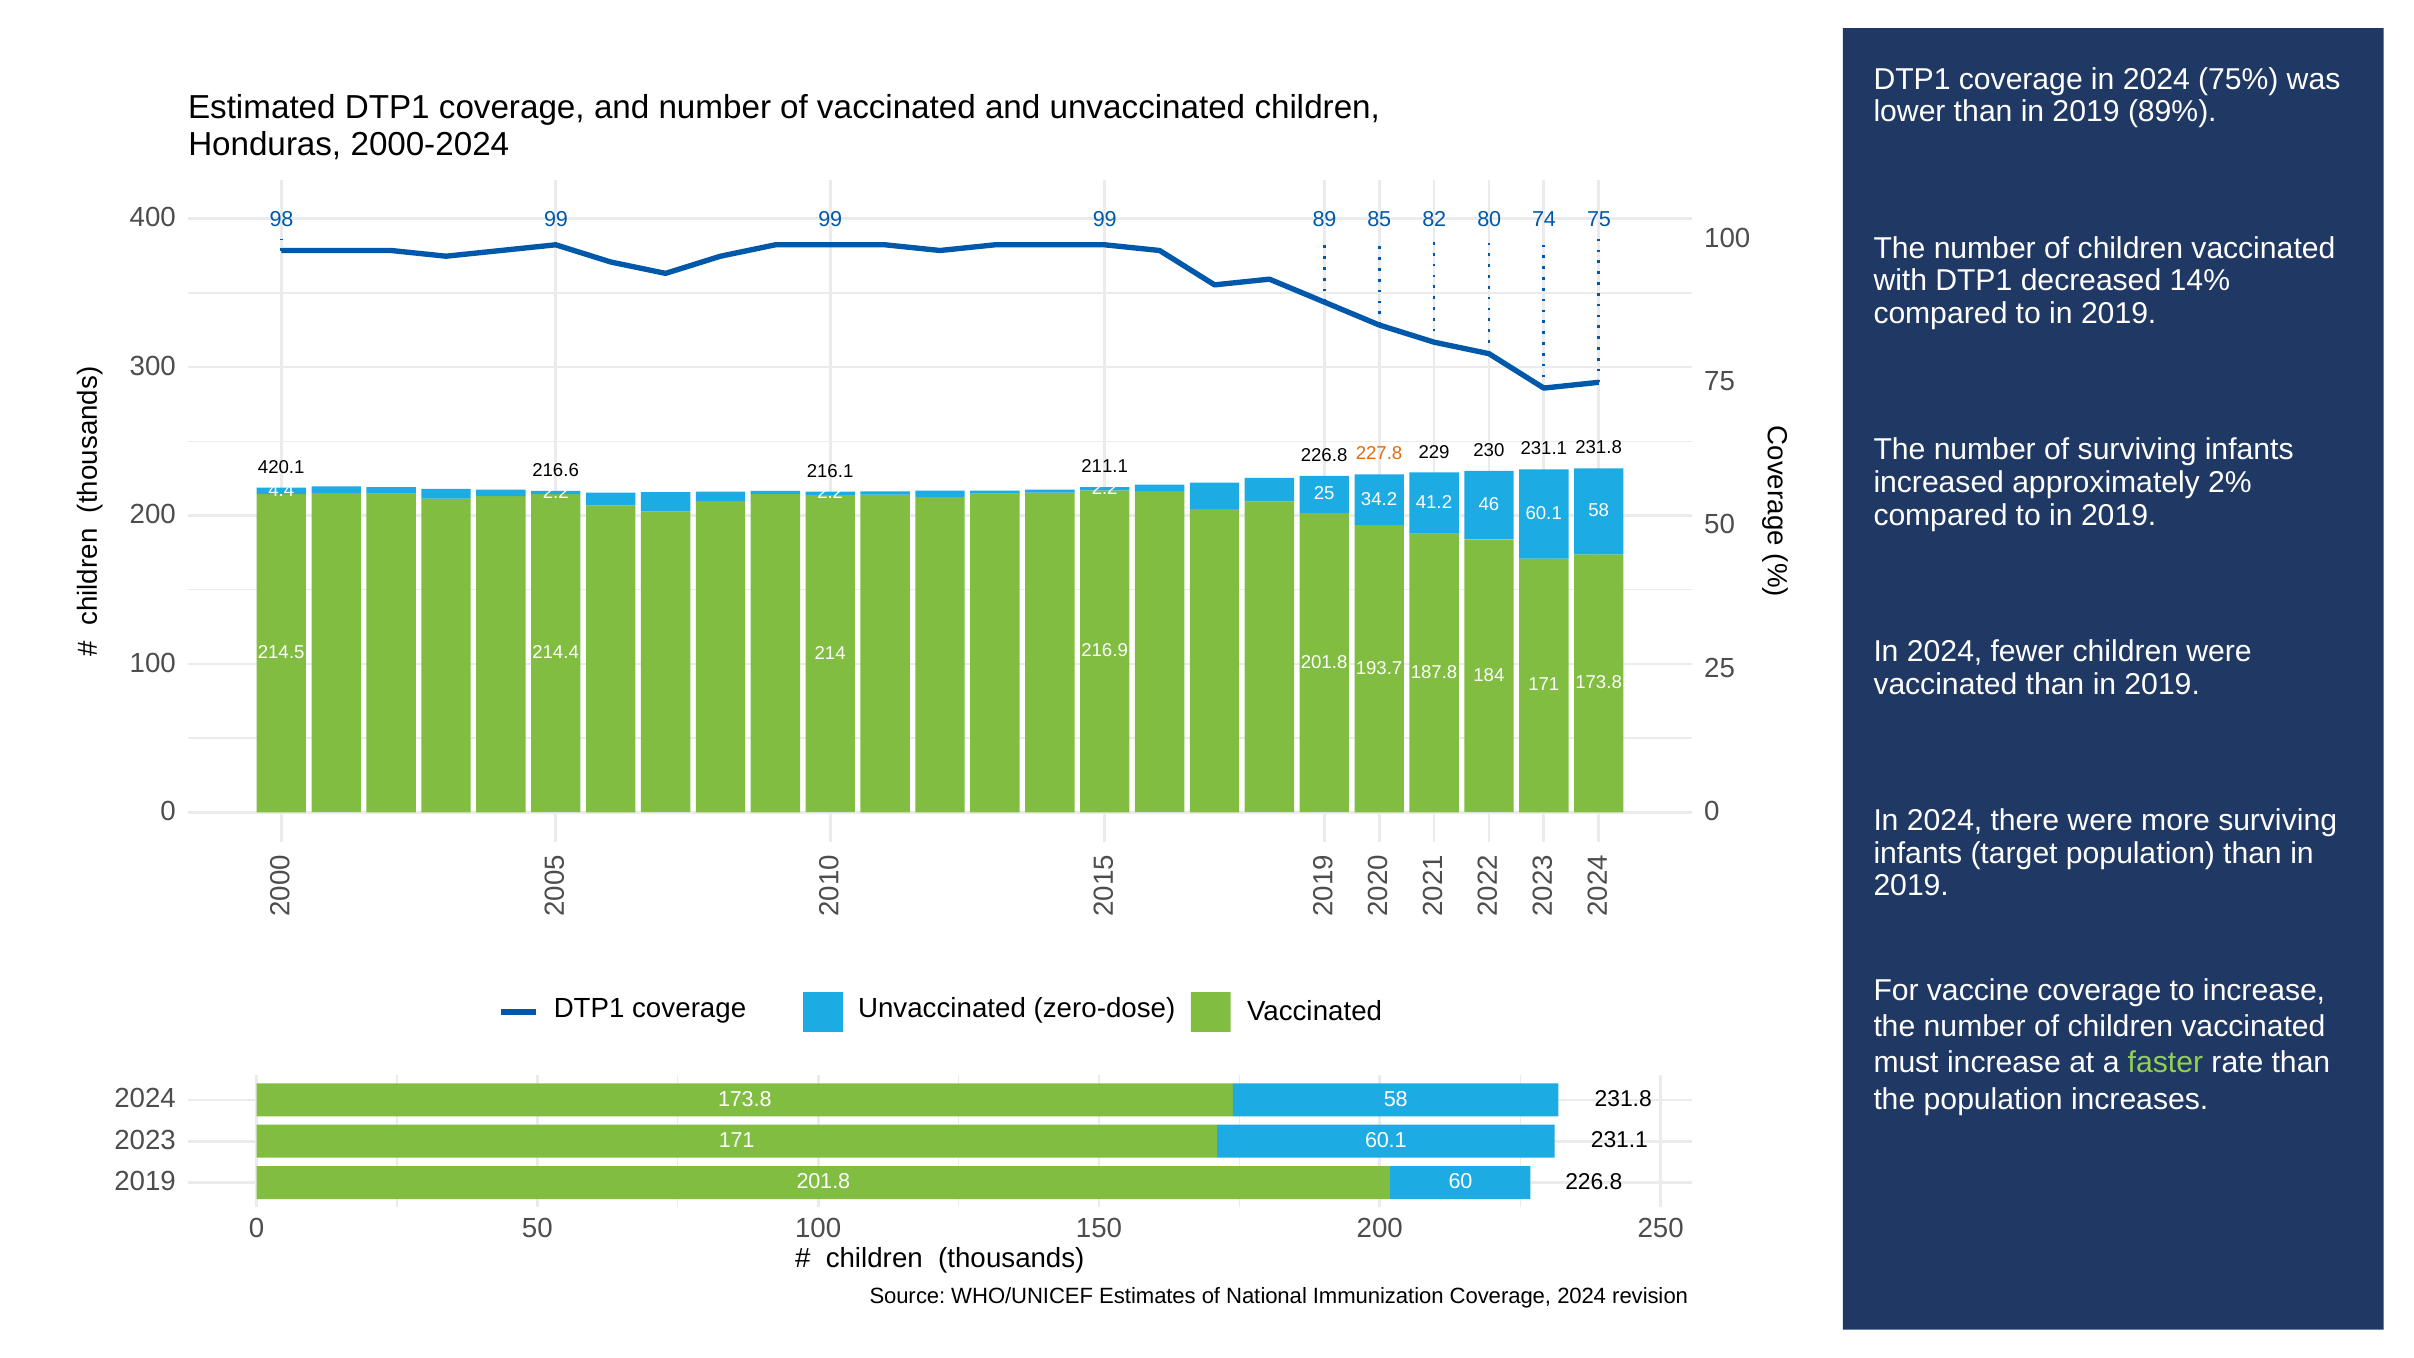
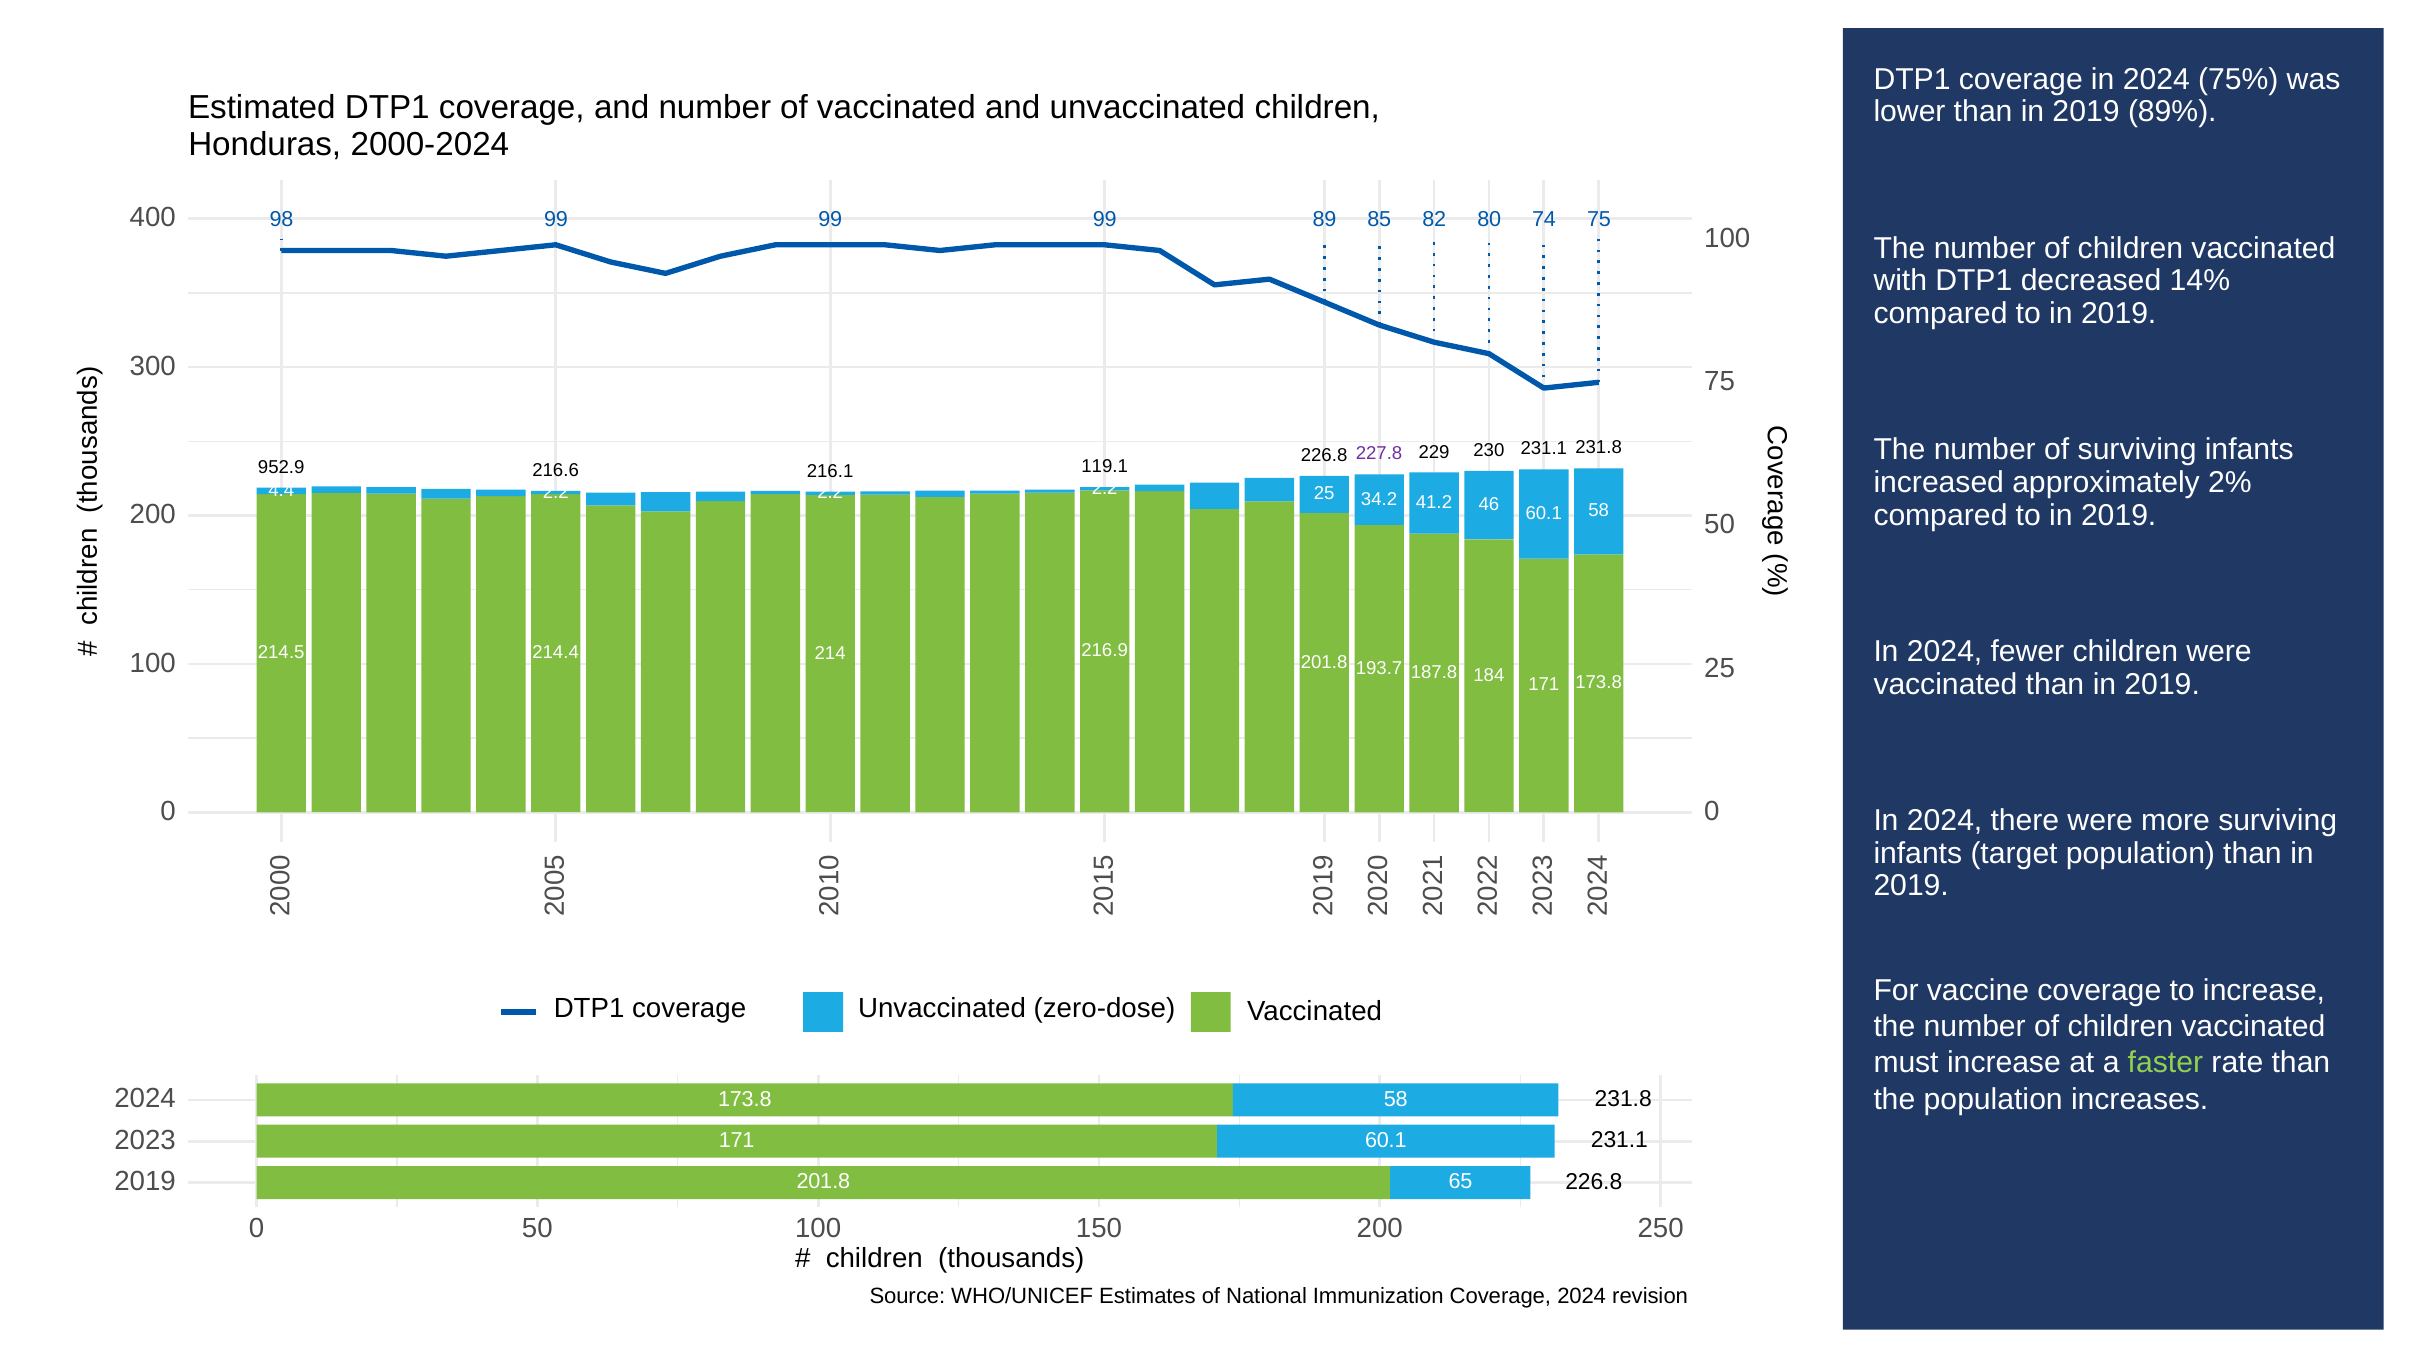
227.8 colour: orange -> purple (1379, 454)
420.1: 420.1 -> 952.9 (281, 467)
211.1: 211.1 -> 119.1 (1105, 467)
60: 60 -> 65 (1460, 1182)
